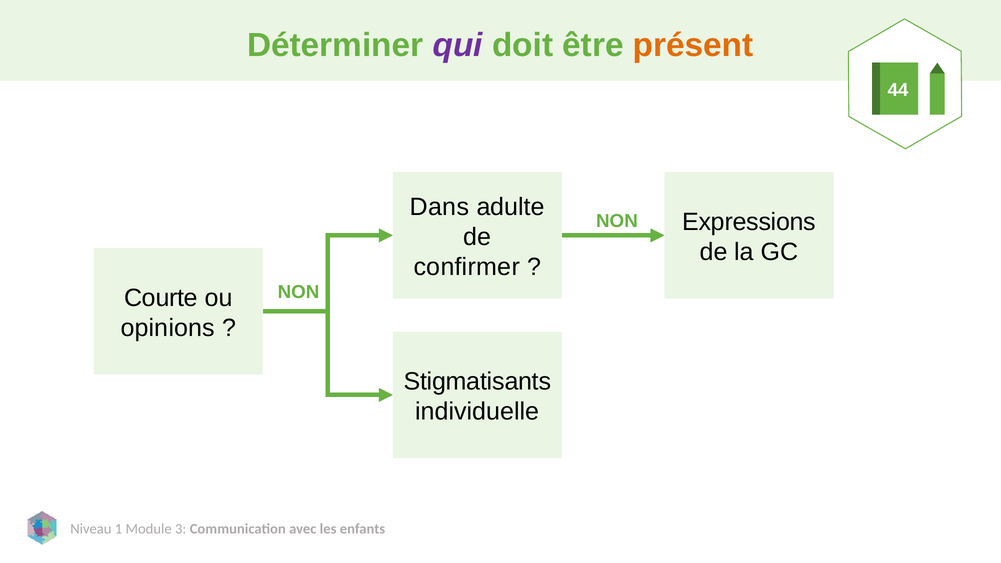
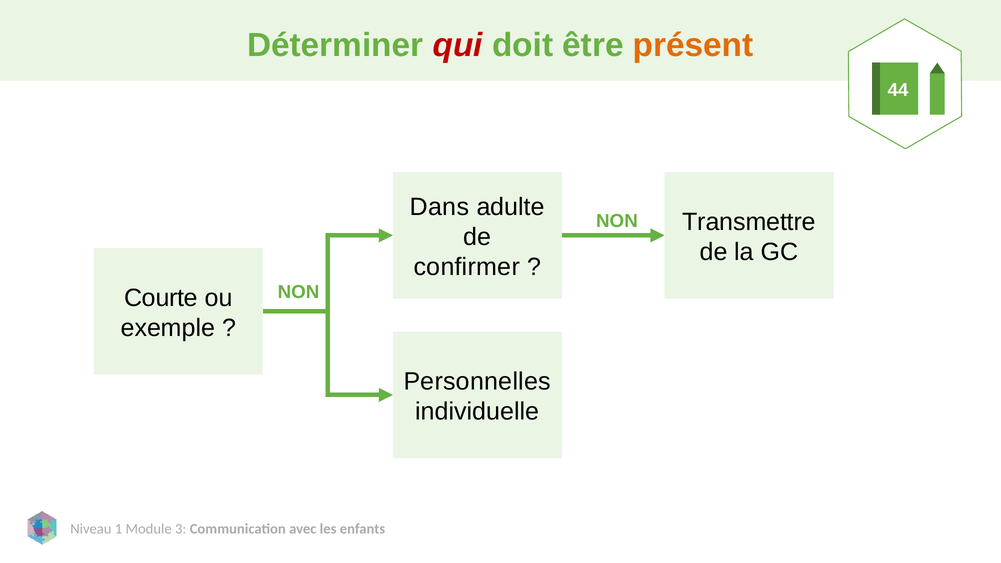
qui colour: purple -> red (458, 45)
Expressions: Expressions -> Transmettre (749, 222)
opinions: opinions -> exemple (168, 328)
Stigmatisants: Stigmatisants -> Personnelles (477, 382)
